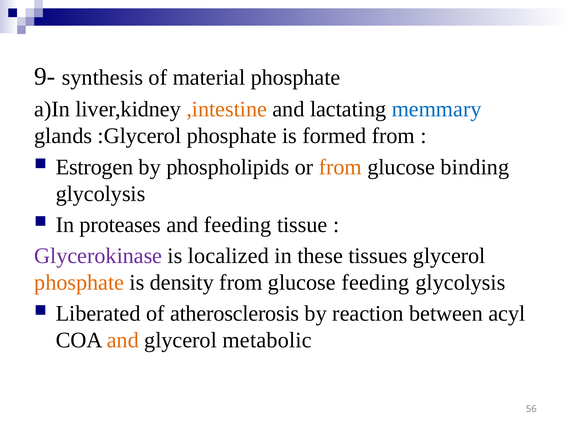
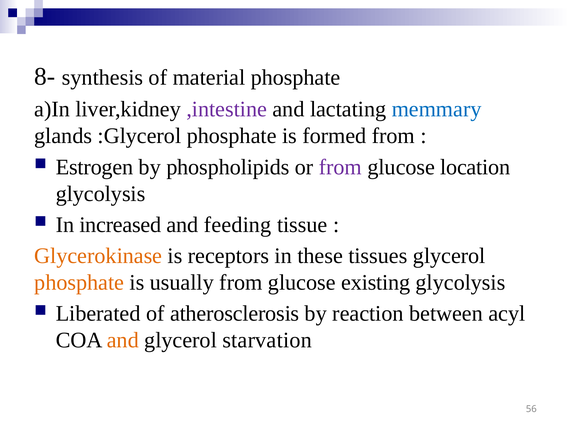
9-: 9- -> 8- (45, 77)
,intestine colour: orange -> purple (227, 109)
from colour: orange -> purple (340, 167)
binding: binding -> location (475, 167)
proteases: proteases -> increased (120, 225)
Glycerokinase colour: purple -> orange (98, 256)
localized: localized -> receptors (229, 256)
density: density -> usually (182, 283)
glucose feeding: feeding -> existing (376, 283)
metabolic: metabolic -> starvation (267, 340)
